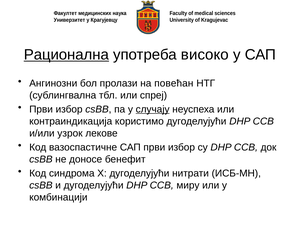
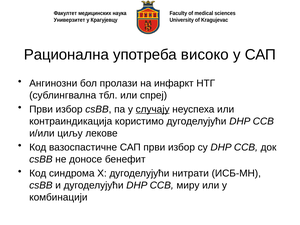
Рационална underline: present -> none (66, 55)
повећан: повећан -> инфаркт (174, 83)
узрок: узрок -> циљу (70, 133)
